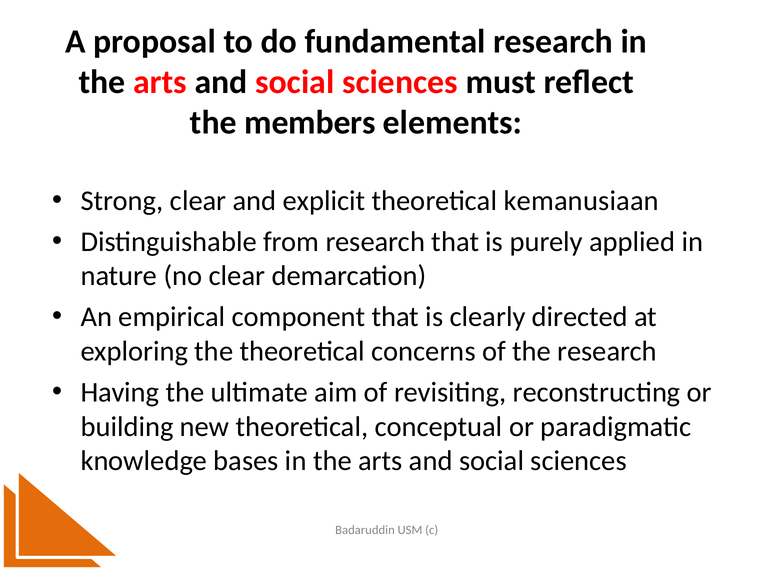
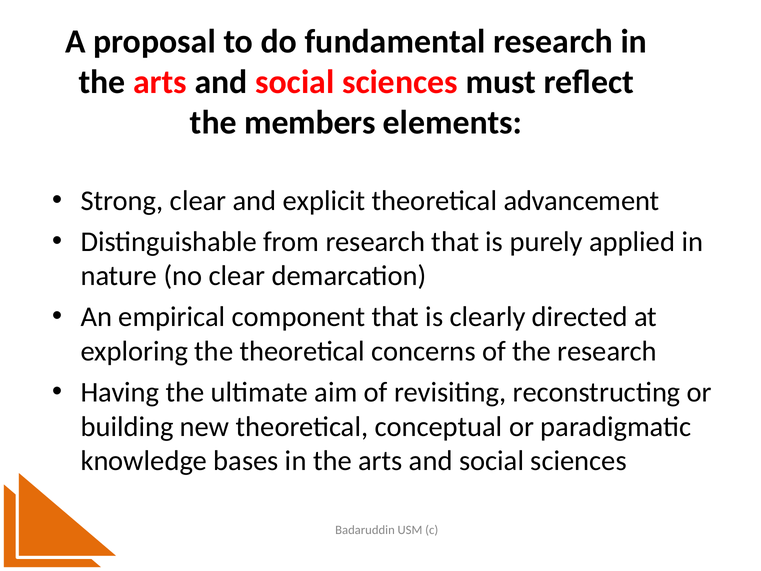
kemanusiaan: kemanusiaan -> advancement (581, 201)
